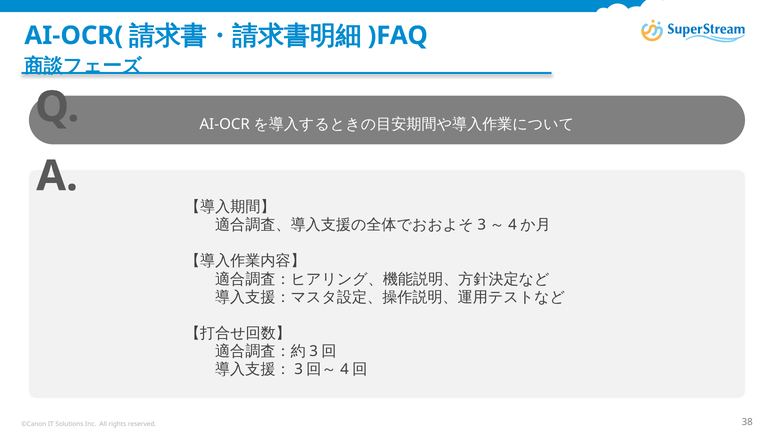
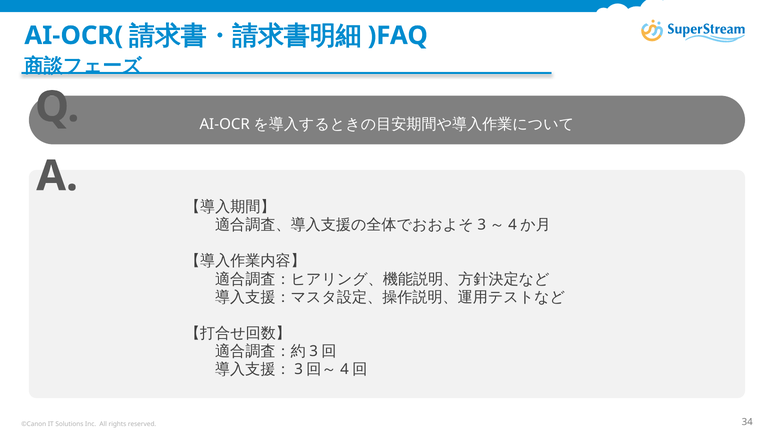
38: 38 -> 34 (747, 422)
